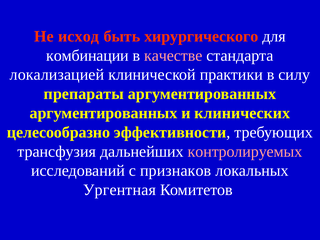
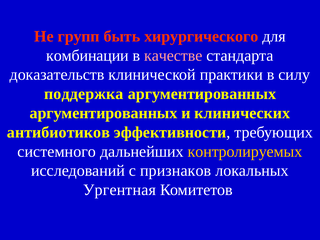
исход: исход -> групп (79, 36)
локализацией: локализацией -> доказательств (57, 75)
препараты: препараты -> поддержка (84, 94)
целесообразно: целесообразно -> антибиотиков (58, 132)
трансфузия: трансфузия -> системного (57, 151)
контролируемых colour: pink -> yellow (245, 151)
